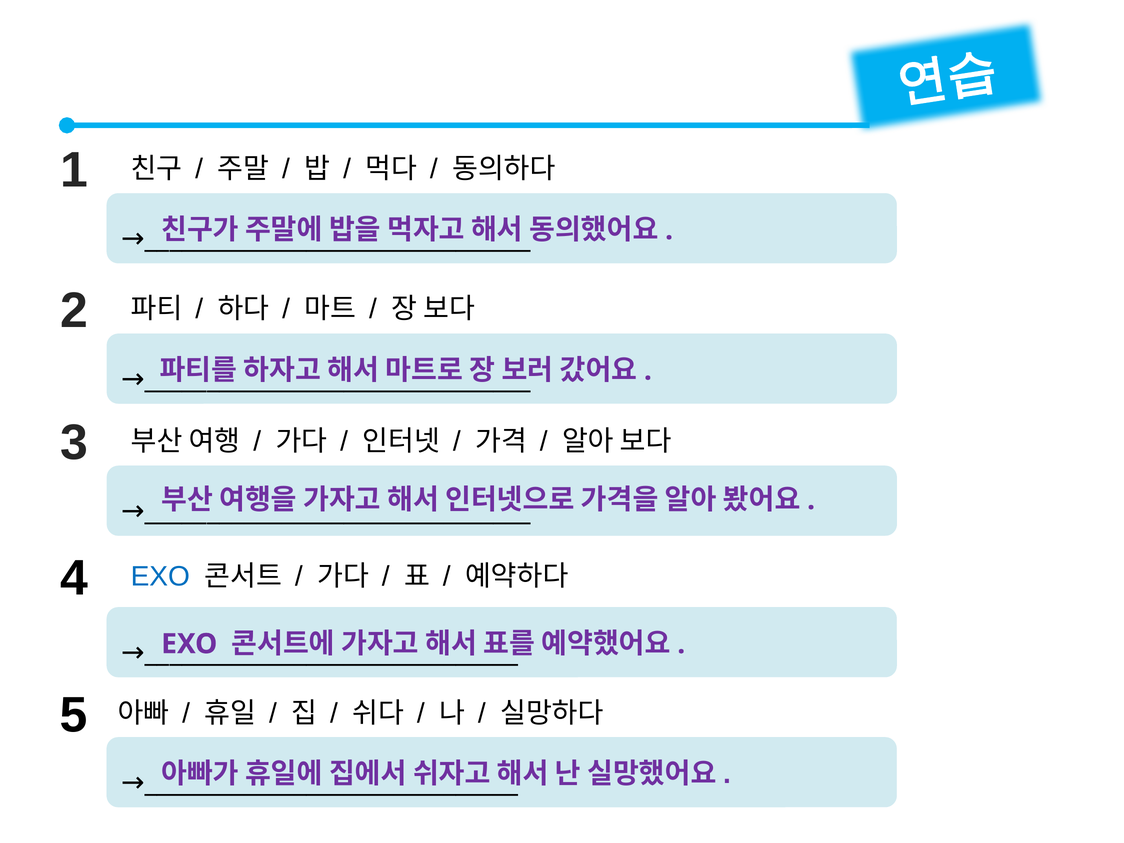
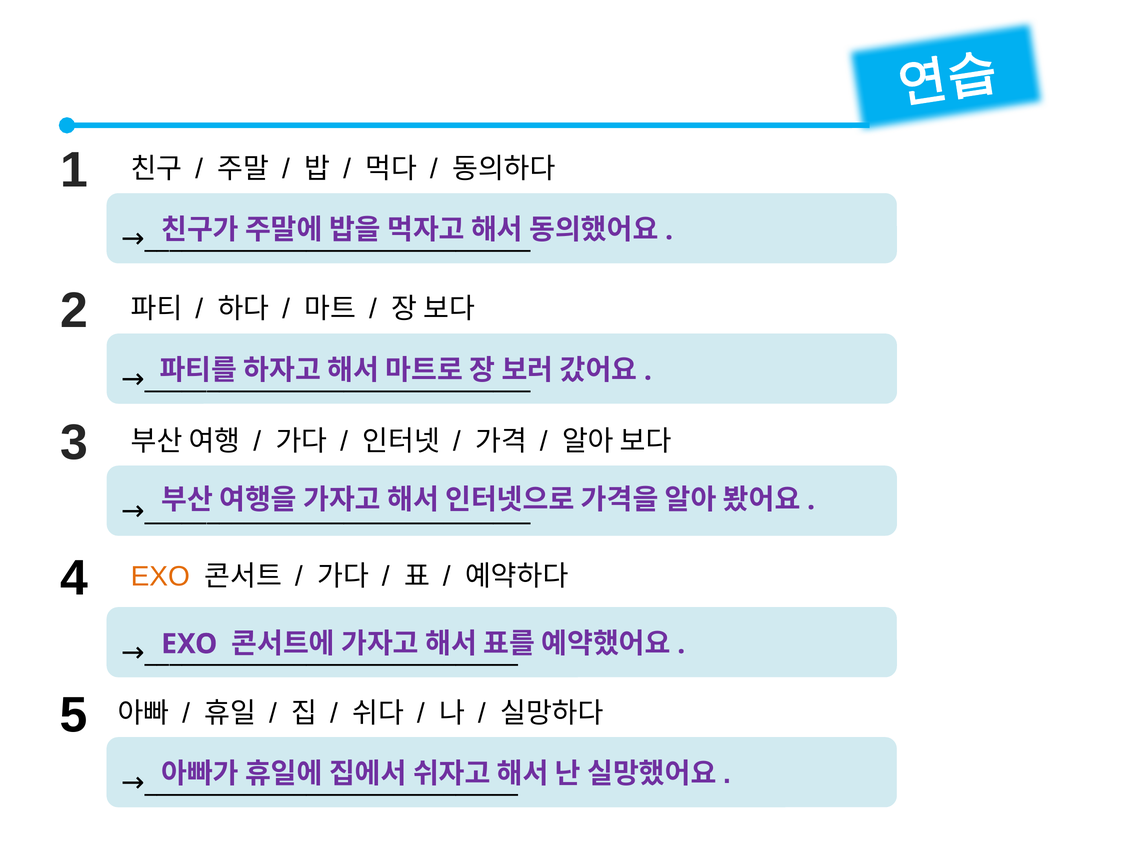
EXO colour: blue -> orange (160, 577)
